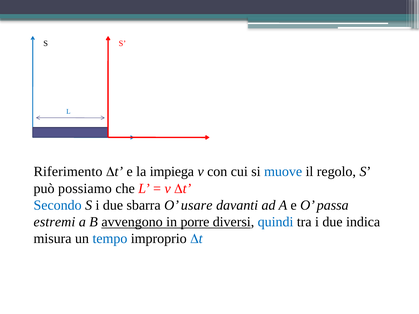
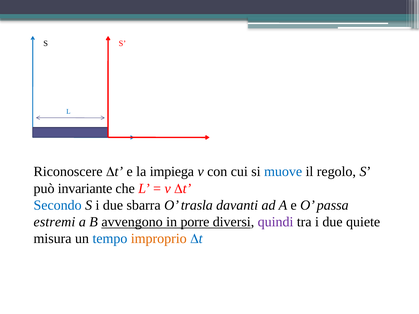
Riferimento: Riferimento -> Riconoscere (68, 172)
possiamo: possiamo -> invariante (85, 189)
usare: usare -> trasla (197, 205)
quindi colour: blue -> purple (276, 222)
indica: indica -> quiete (363, 222)
improprio colour: black -> orange (159, 239)
